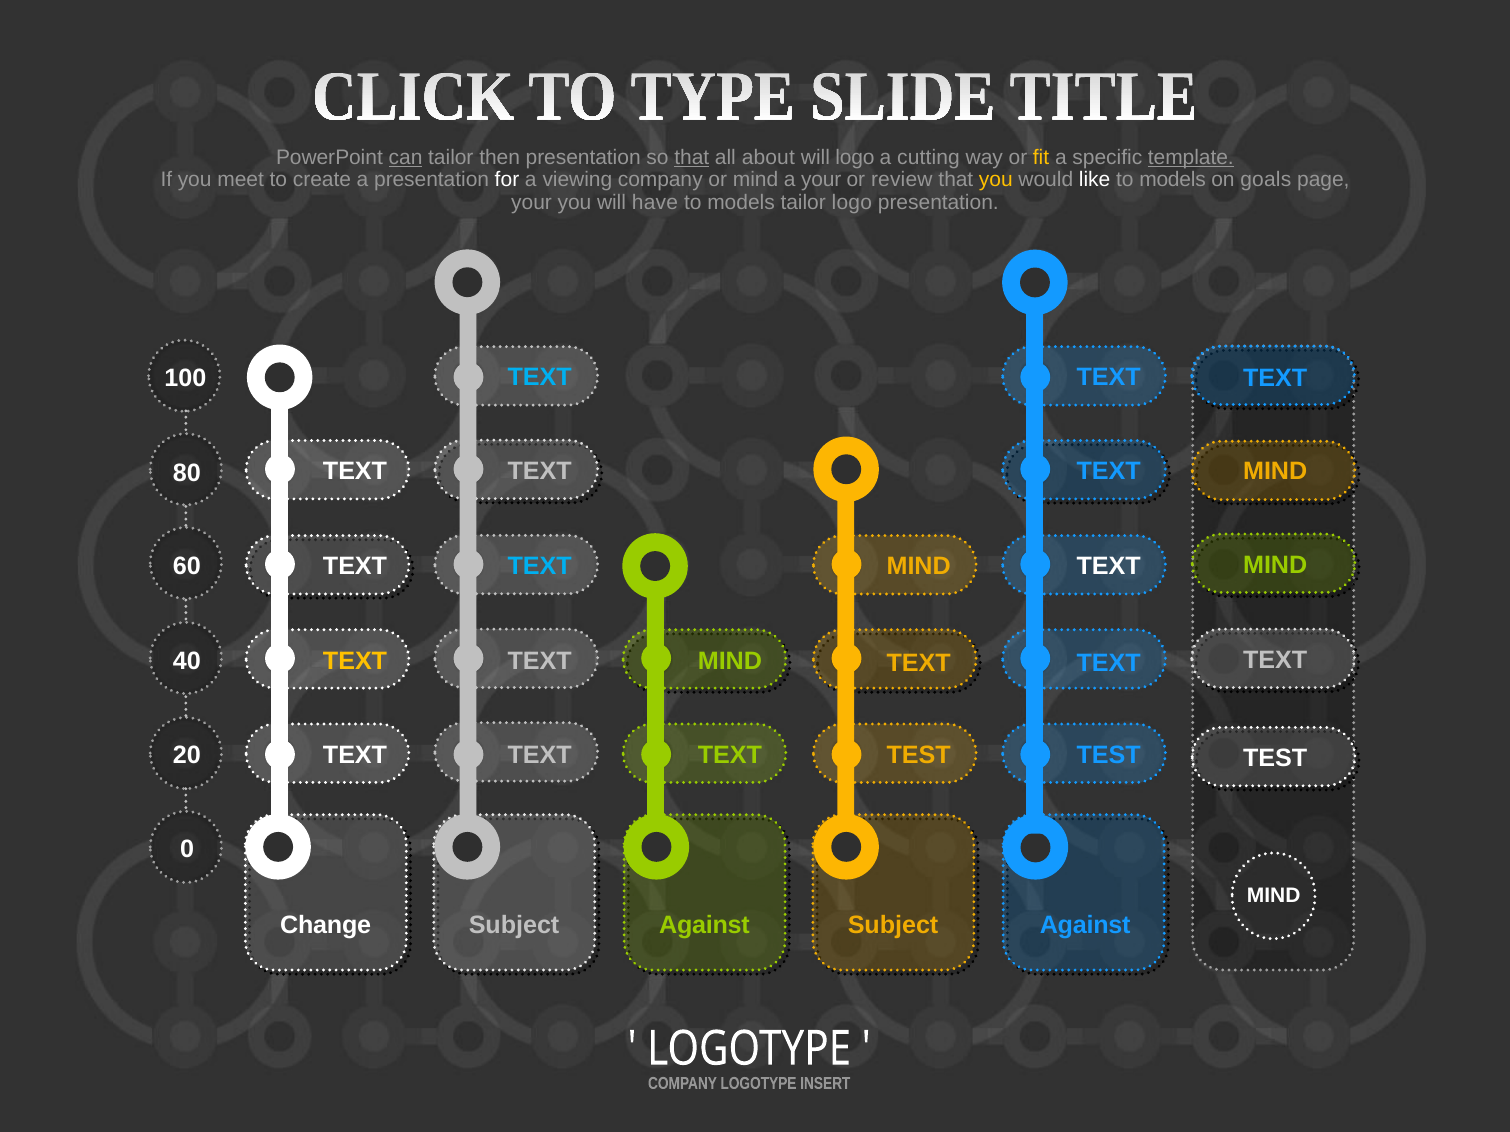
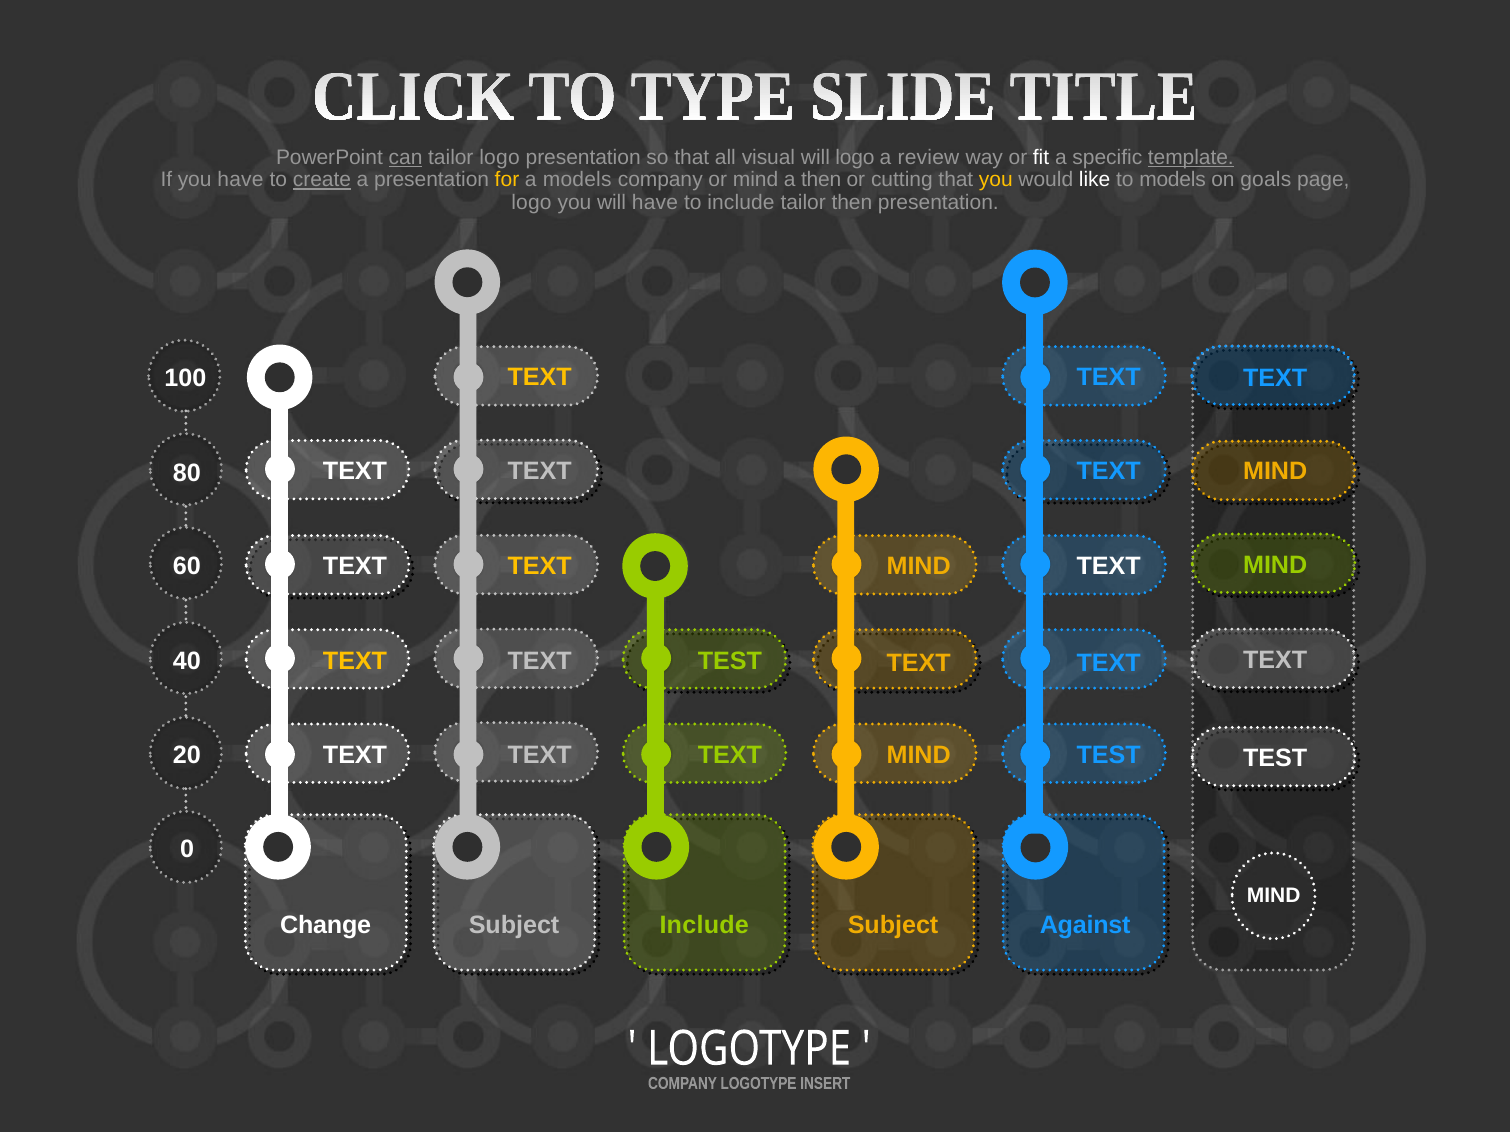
tailor then: then -> logo (500, 157)
that underline: present -> none (692, 157)
about: about -> visual (768, 157)
cutting: cutting -> review (929, 157)
fit colour: yellow -> white (1041, 157)
you meet: meet -> have (240, 180)
create underline: none -> present (322, 180)
for colour: white -> yellow (507, 180)
a viewing: viewing -> models (577, 180)
a your: your -> then (821, 180)
review: review -> cutting (902, 180)
your: your -> logo (531, 203)
models: models -> include (741, 203)
tailor logo: logo -> then (852, 203)
TEXT colour: light blue -> yellow (540, 378)
TEXT colour: light blue -> yellow (540, 567)
MIND: MIND -> TEST (730, 662)
TEST: TEST -> MIND (919, 755)
Against: Against -> Include (704, 926)
